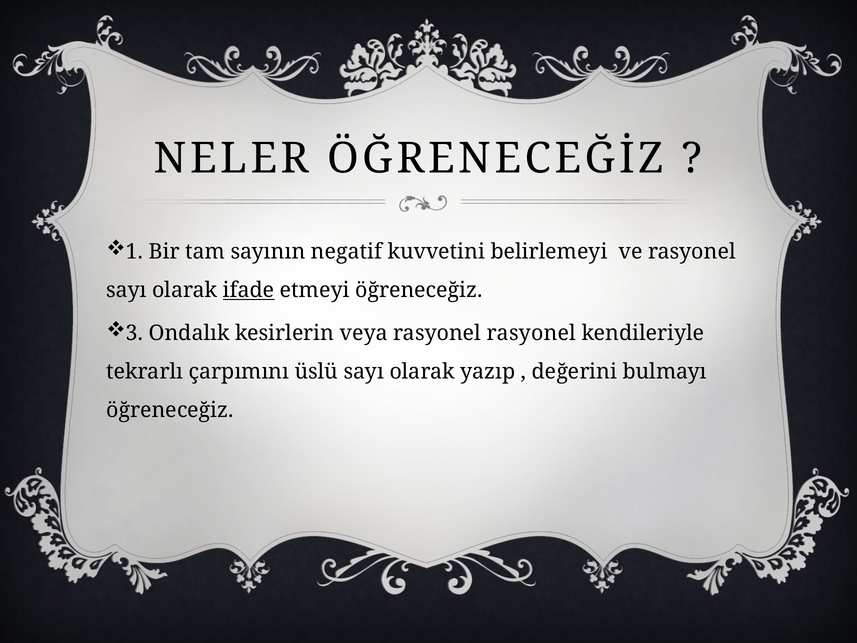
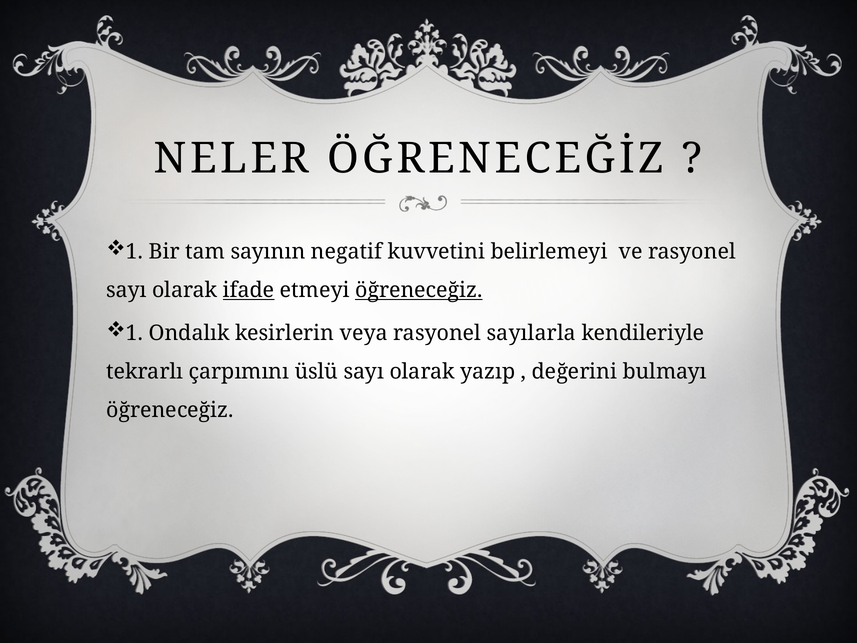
öğreneceğiz underline: none -> present (419, 290)
3: 3 -> 1 (135, 333)
rasyonel rasyonel: rasyonel -> sayılarla (531, 333)
